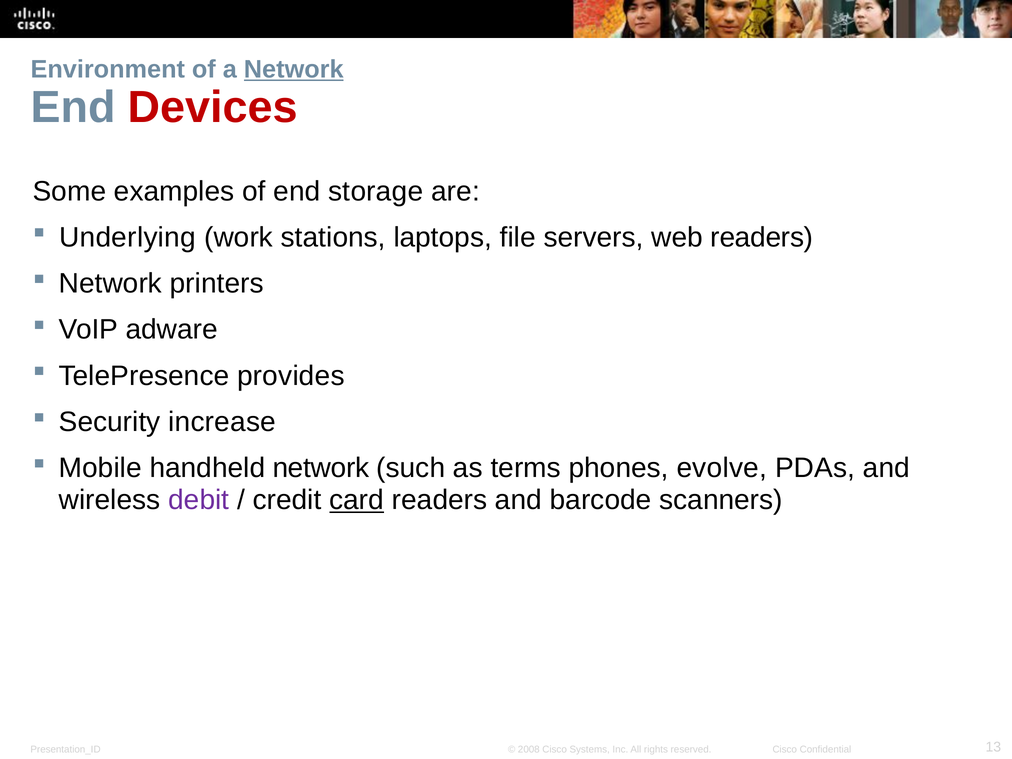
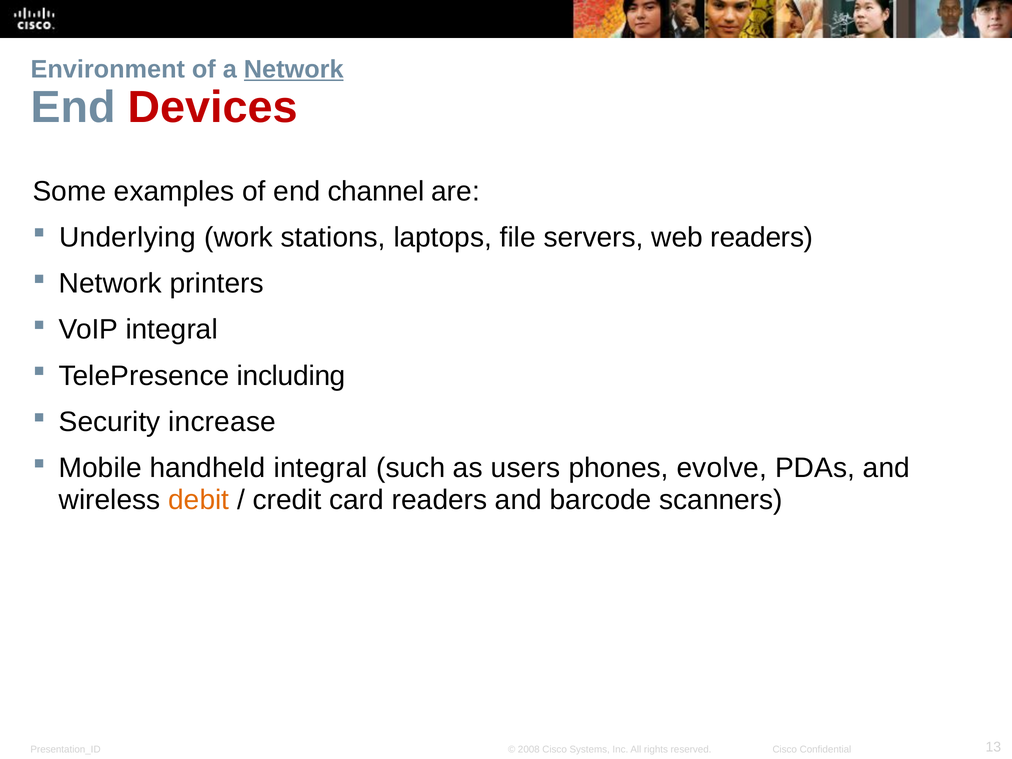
storage: storage -> channel (376, 191)
VoIP adware: adware -> integral (172, 330)
provides: provides -> including (291, 376)
handheld network: network -> integral (321, 468)
terms: terms -> users (526, 468)
debit colour: purple -> orange (199, 500)
card underline: present -> none (357, 500)
